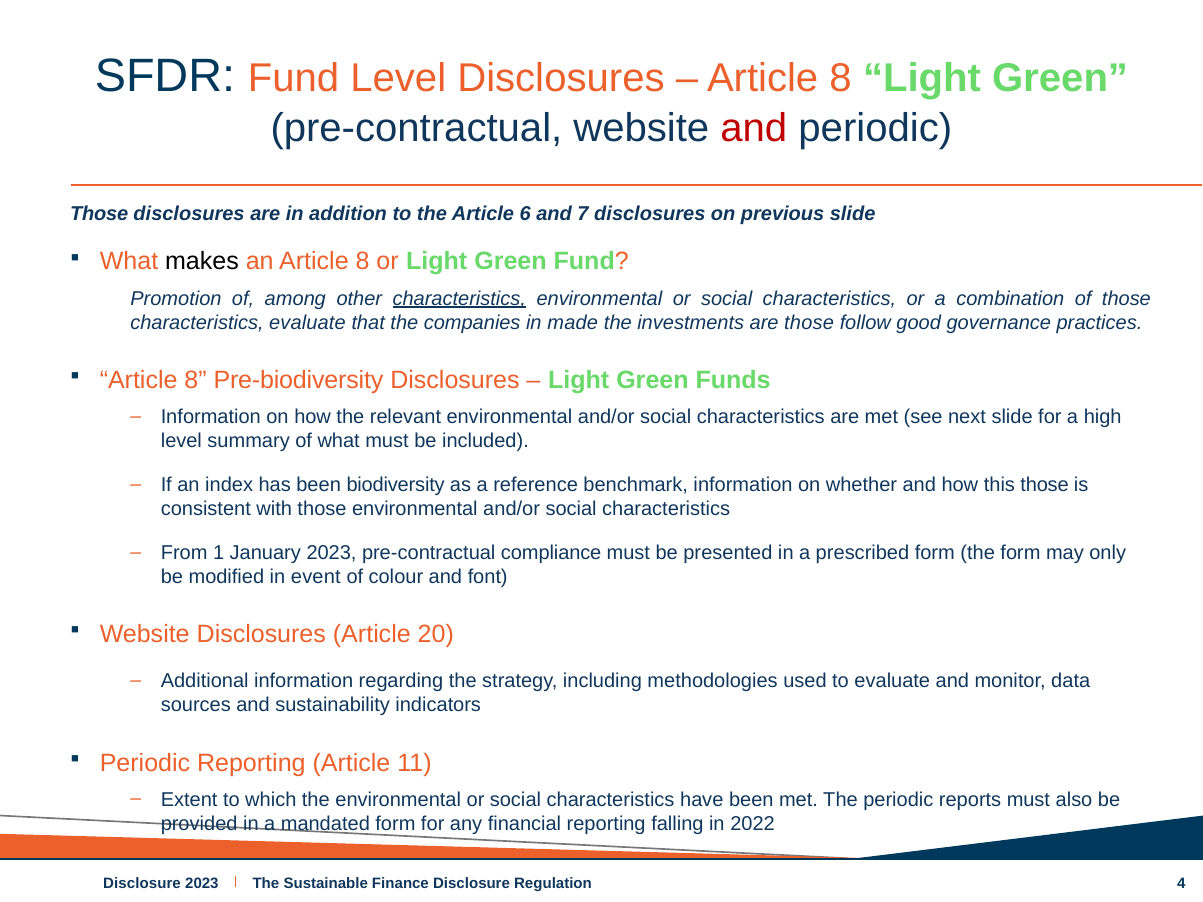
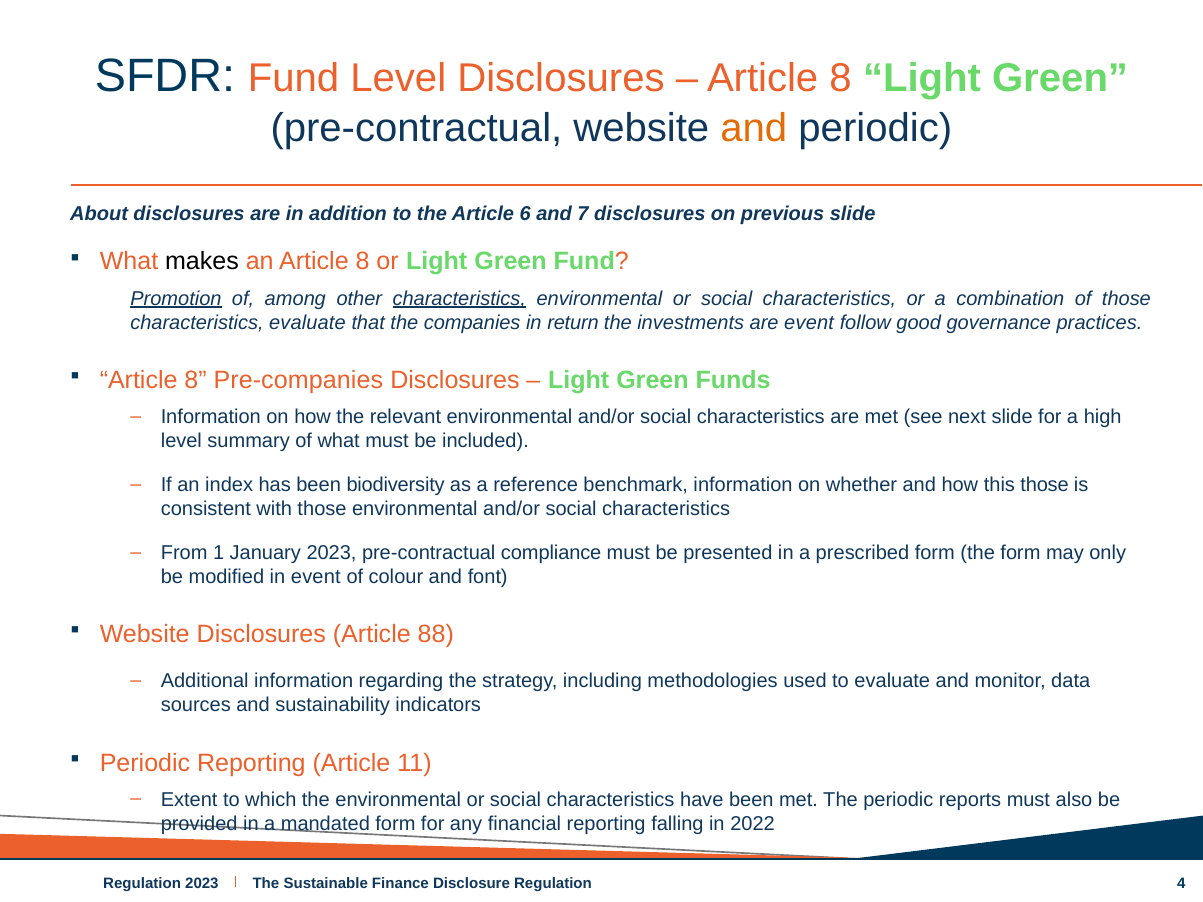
and colour: red -> orange (754, 128)
Those: Those -> About (99, 214)
Promotion underline: none -> present (176, 299)
made: made -> return (573, 323)
are those: those -> event (809, 323)
Pre-biodiversity: Pre-biodiversity -> Pre-companies (298, 380)
20: 20 -> 88 (436, 635)
Disclosure: Disclosure -> Regulation (142, 884)
